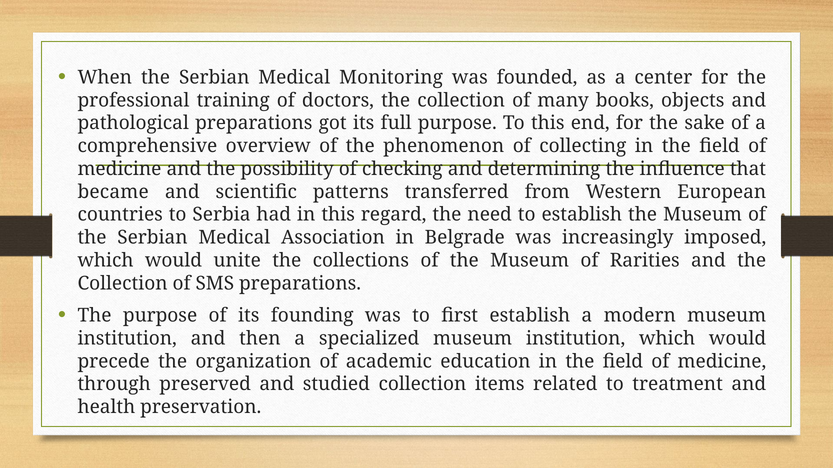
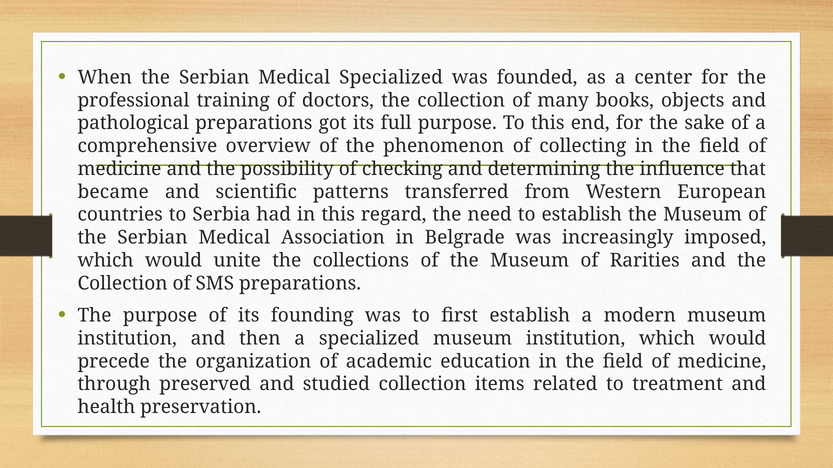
Medical Monitoring: Monitoring -> Specialized (391, 78)
